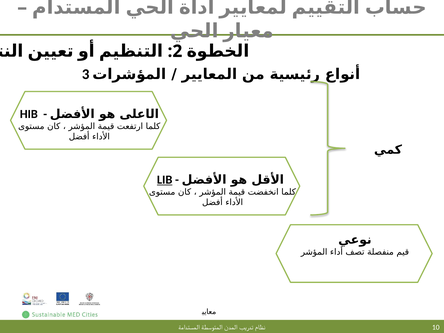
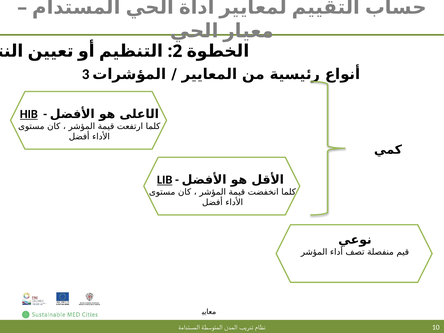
HIB underline: none -> present (29, 114)
